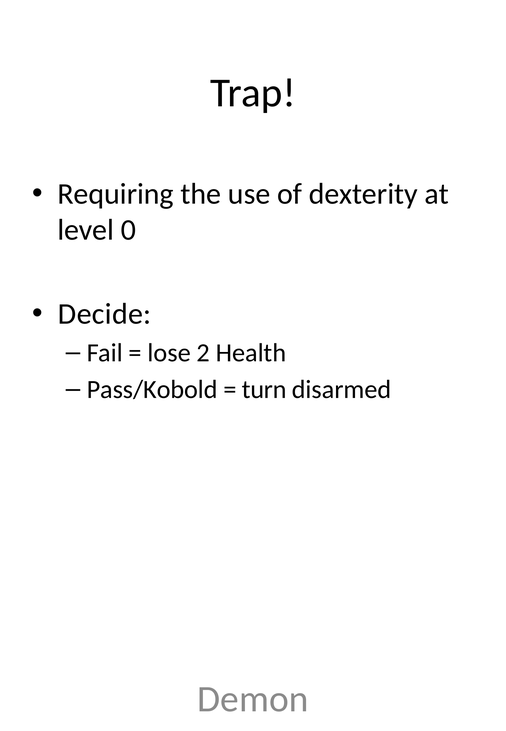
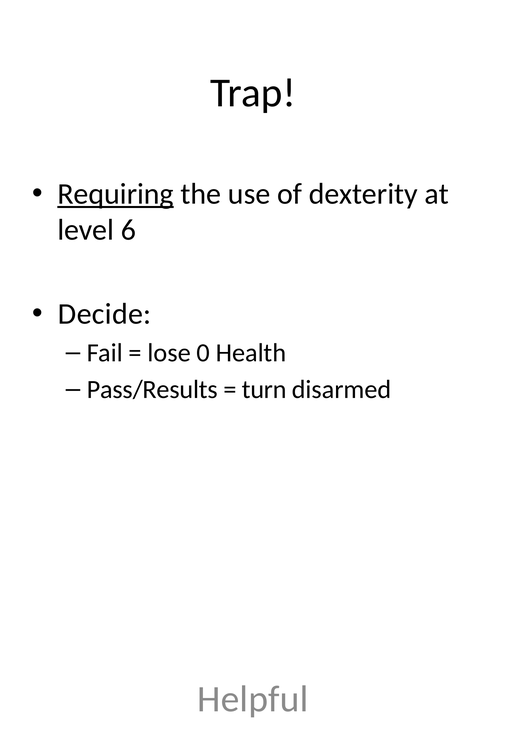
Requiring underline: none -> present (116, 194)
0: 0 -> 6 (128, 230)
2: 2 -> 0 (203, 353)
Pass/Kobold: Pass/Kobold -> Pass/Results (152, 389)
Demon: Demon -> Helpful (253, 699)
